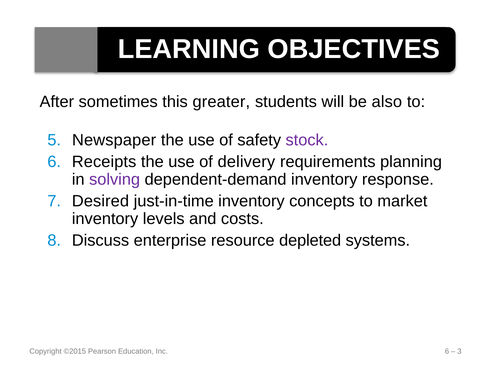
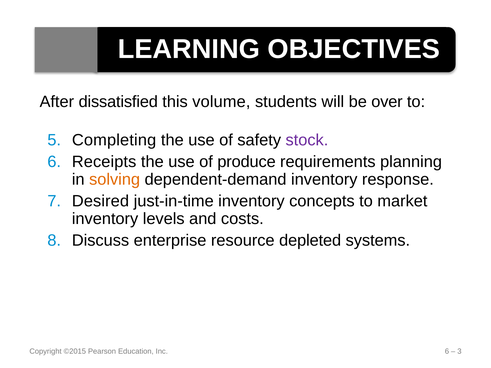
sometimes: sometimes -> dissatisfied (118, 102)
greater: greater -> volume (221, 102)
also: also -> over (387, 102)
Newspaper: Newspaper -> Completing (114, 140)
delivery: delivery -> produce (247, 162)
solving colour: purple -> orange (115, 179)
